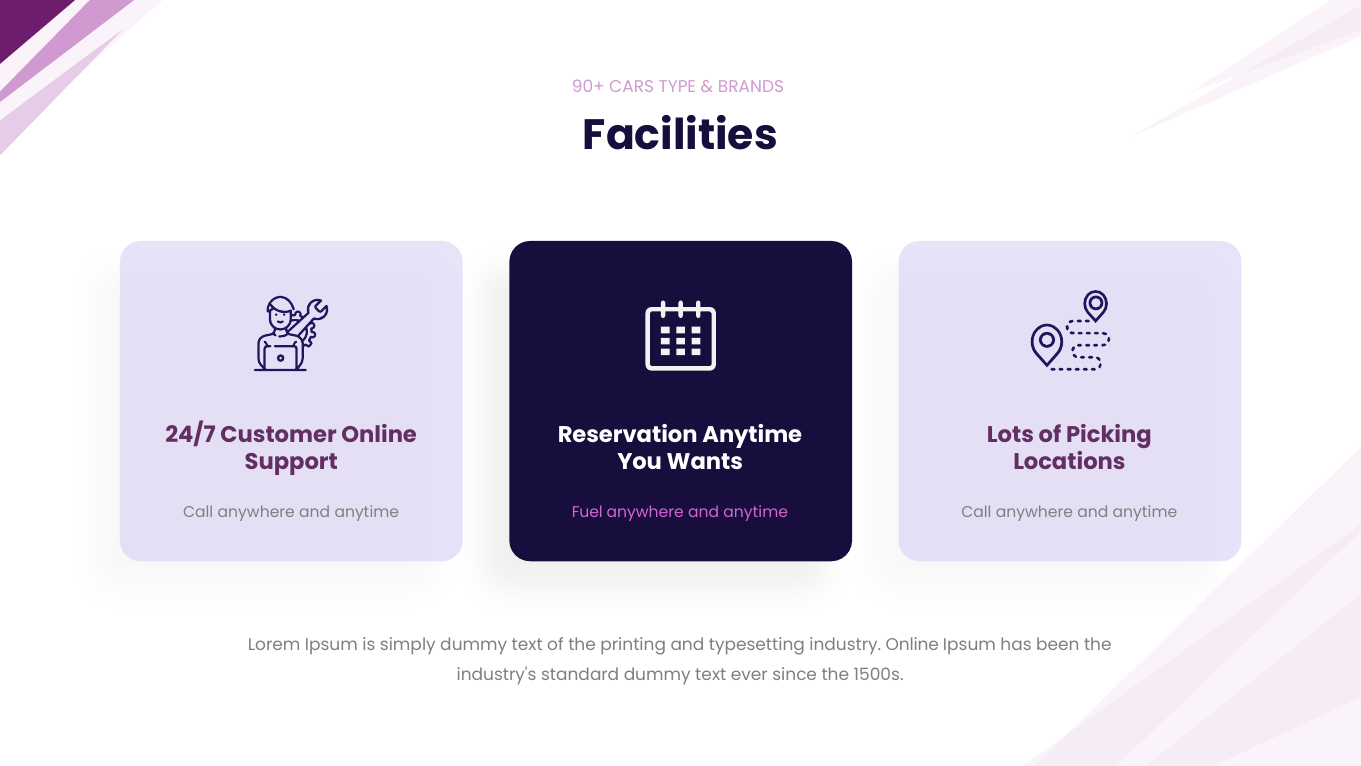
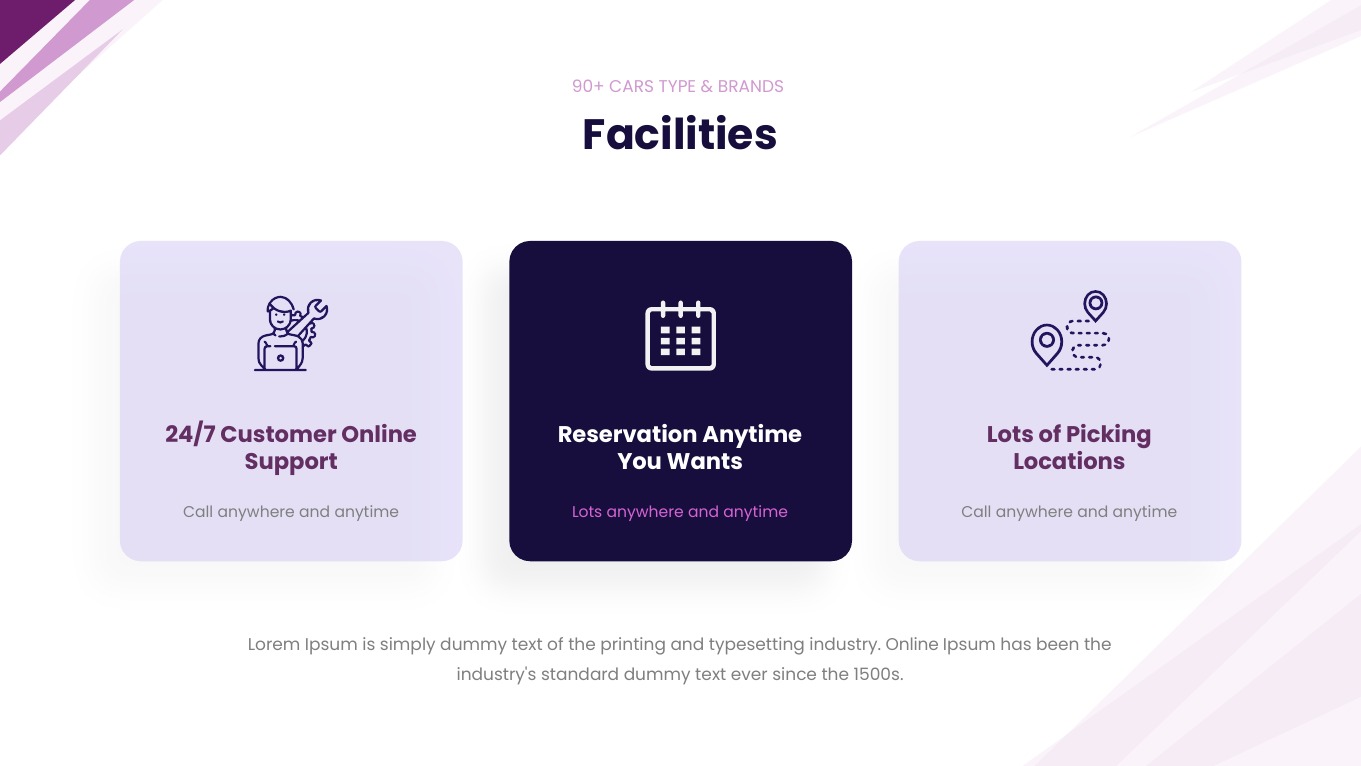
anytime Fuel: Fuel -> Lots (587, 512)
